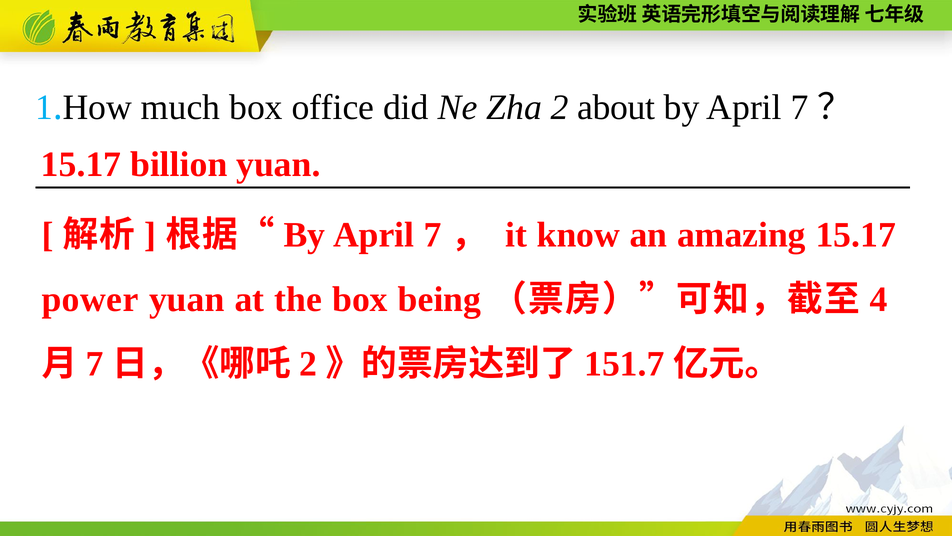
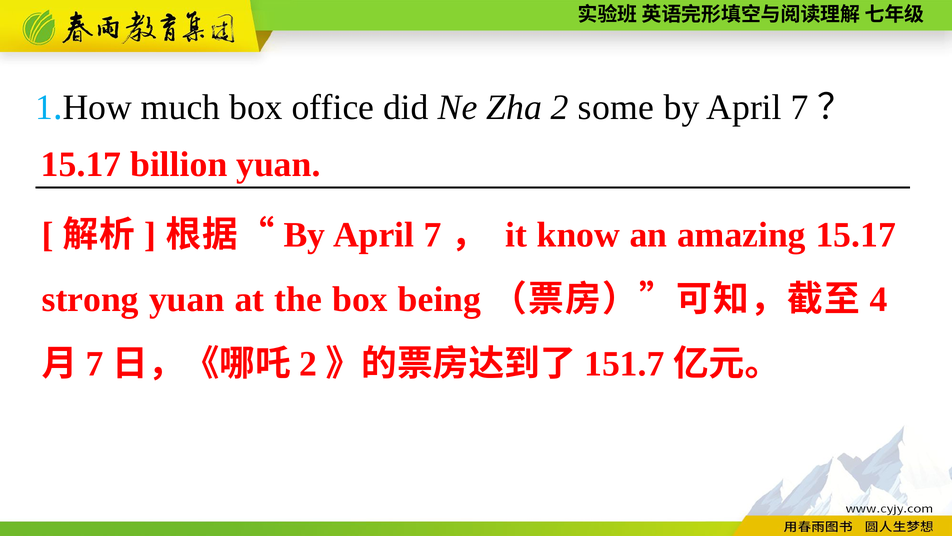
about: about -> some (616, 107)
power: power -> strong (90, 299)
